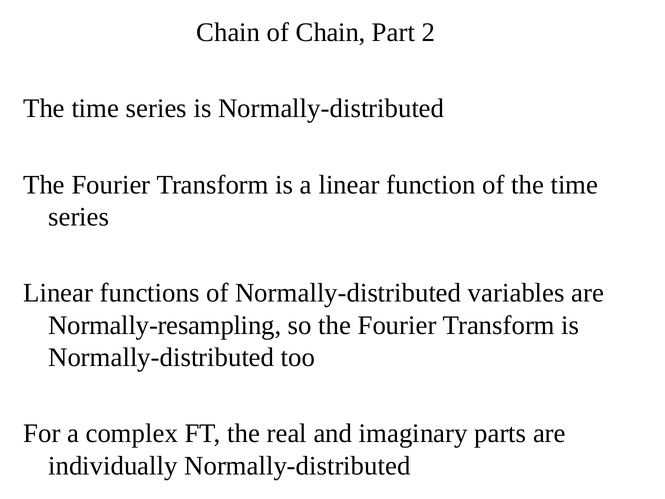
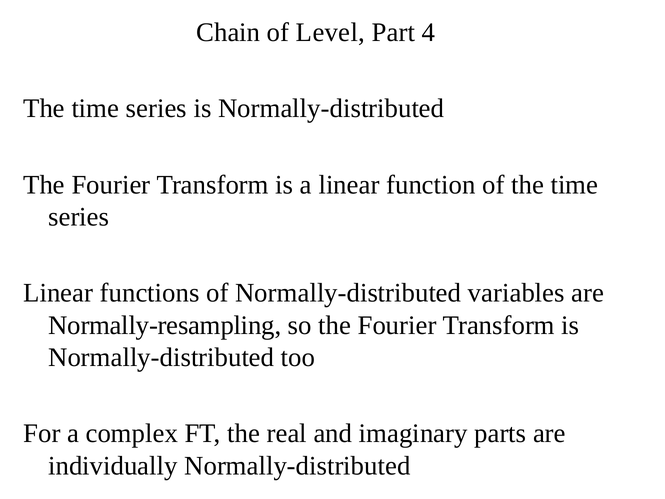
of Chain: Chain -> Level (330, 32)
2: 2 -> 4 (428, 32)
